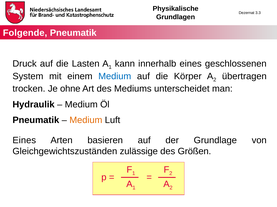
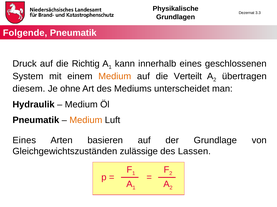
Lasten: Lasten -> Richtig (86, 64)
Medium colour: blue -> orange (115, 76)
Körper: Körper -> Verteilt (188, 76)
trocken: trocken -> diesem (29, 89)
Größen: Größen -> Lassen (194, 152)
